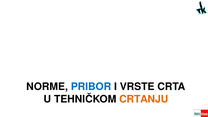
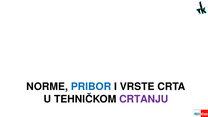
CRTANJU colour: orange -> purple (144, 99)
